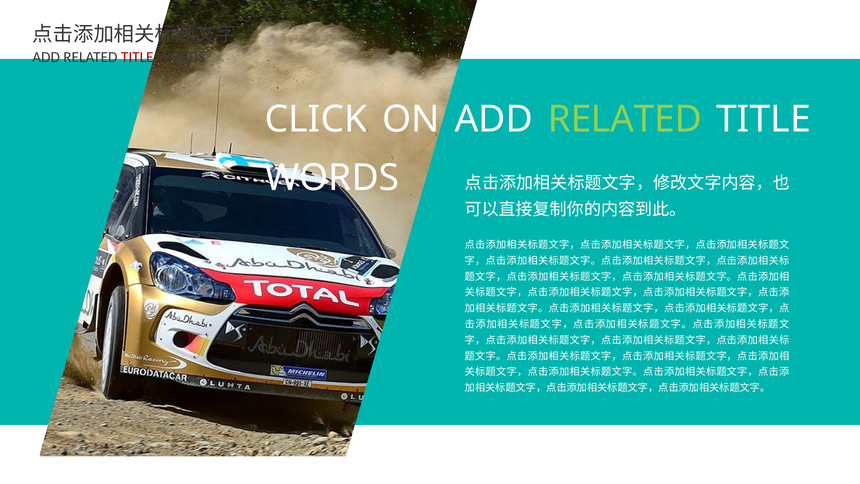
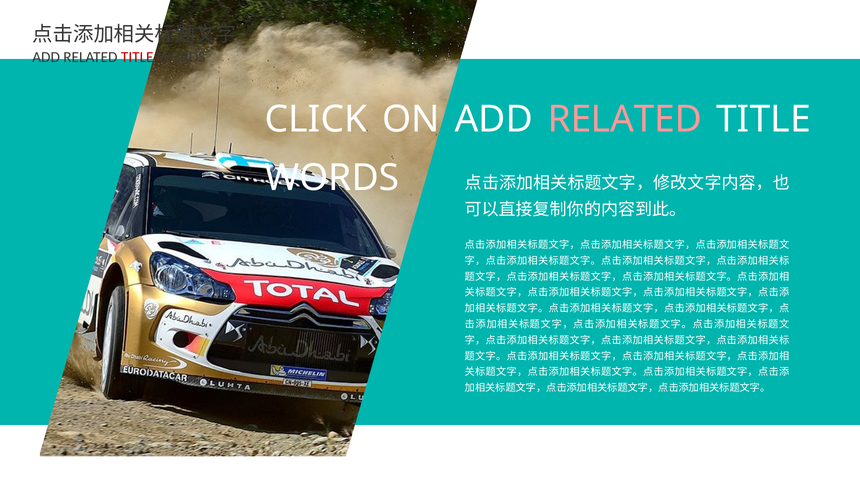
RELATED colour: light green -> pink (625, 120)
